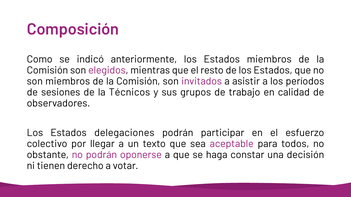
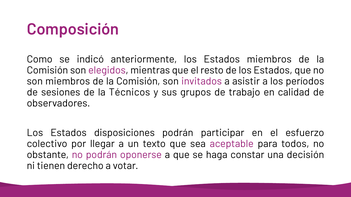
delegaciones: delegaciones -> disposiciones (124, 133)
